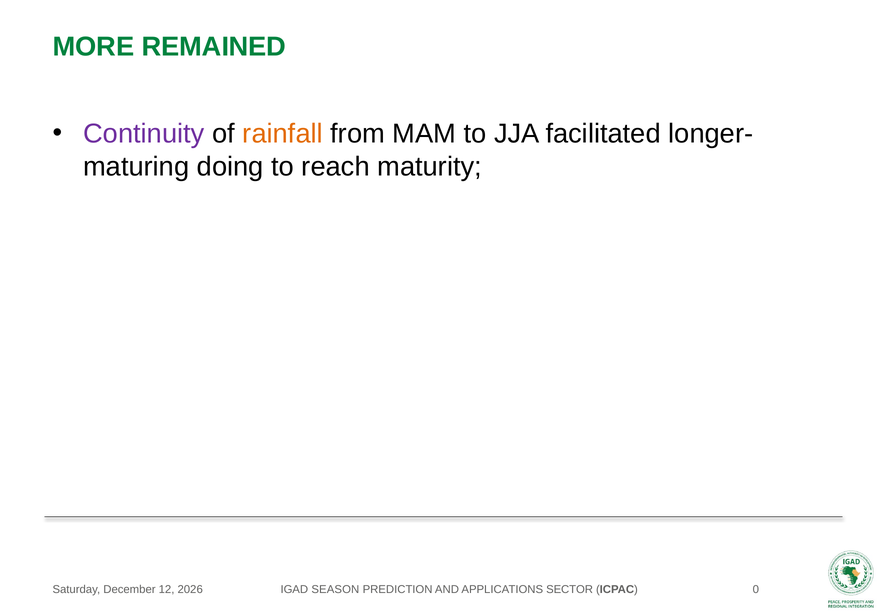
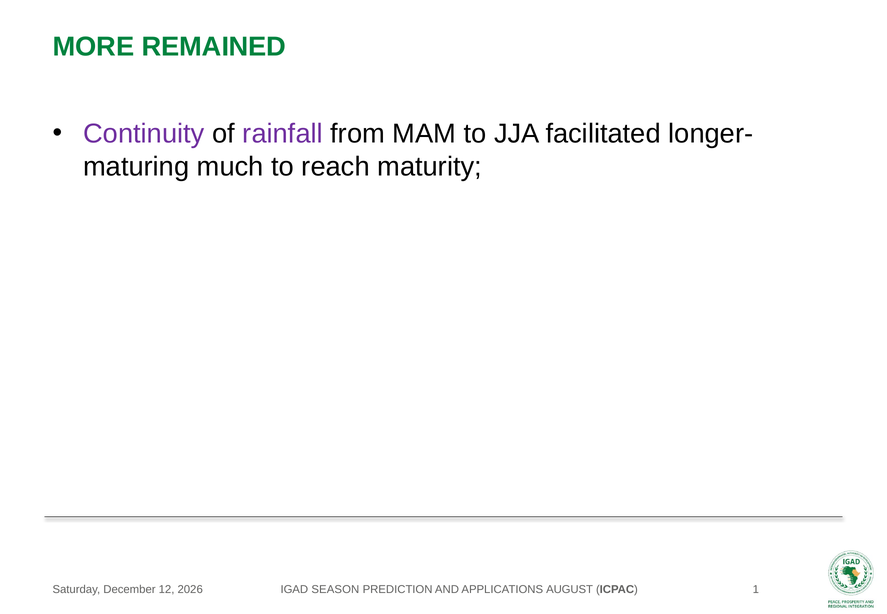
rainfall colour: orange -> purple (283, 134)
doing: doing -> much (230, 167)
SECTOR: SECTOR -> AUGUST (570, 590)
0: 0 -> 1 (756, 590)
